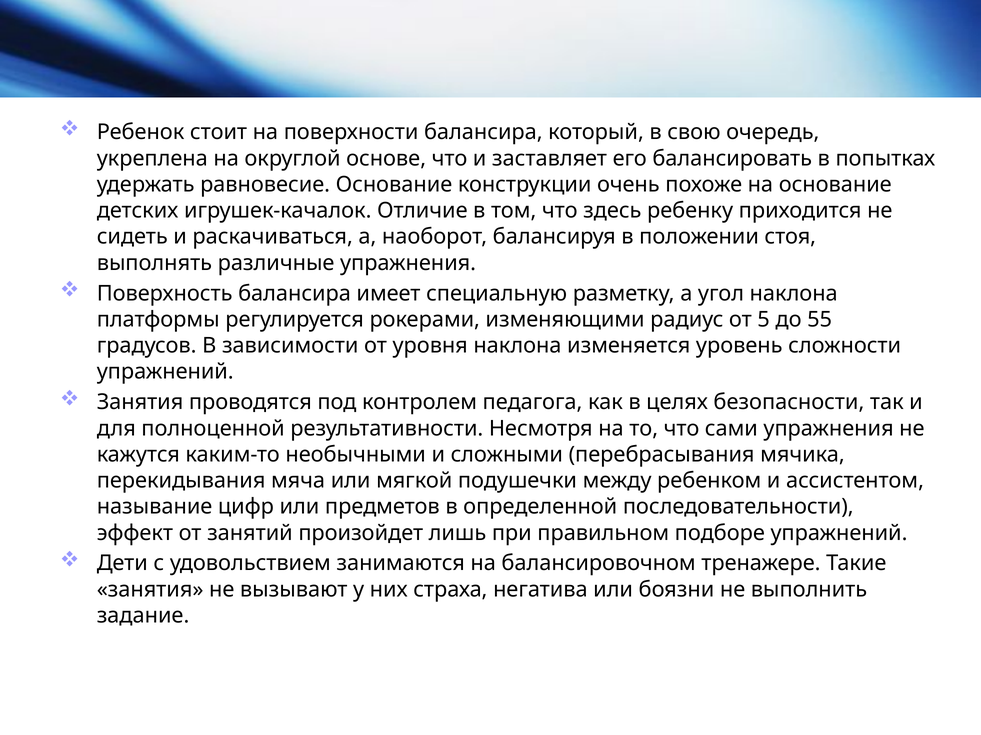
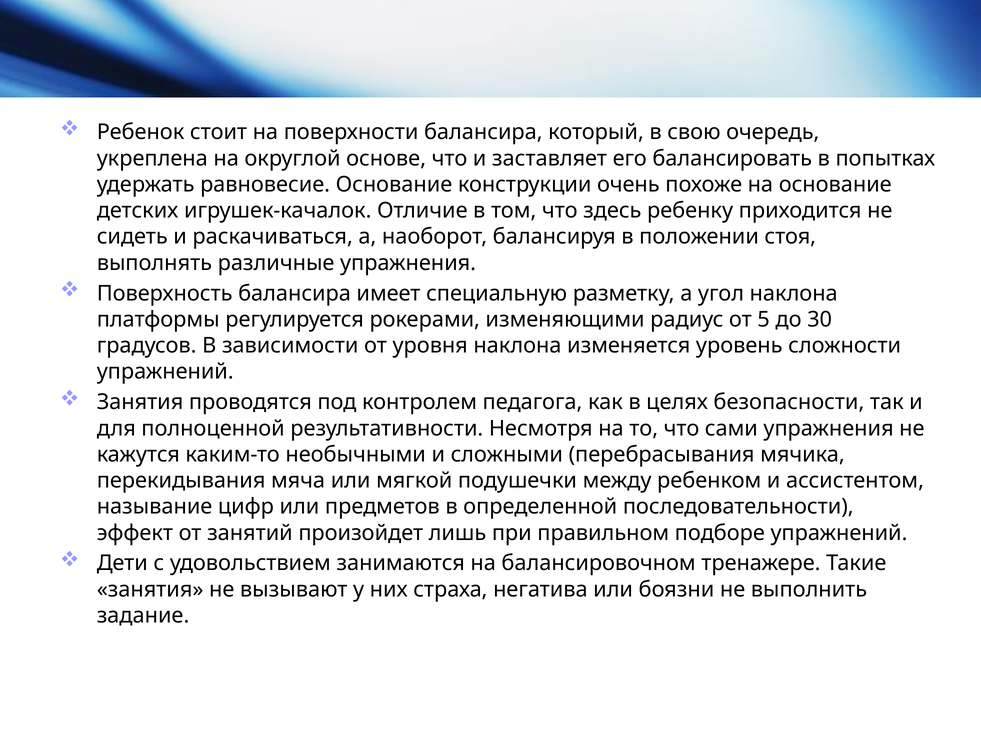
55: 55 -> 30 (820, 320)
